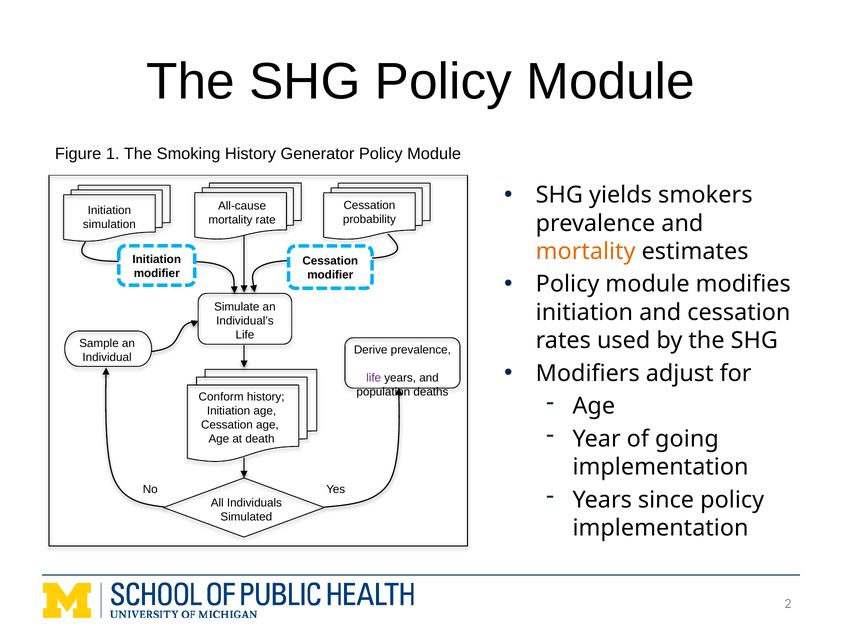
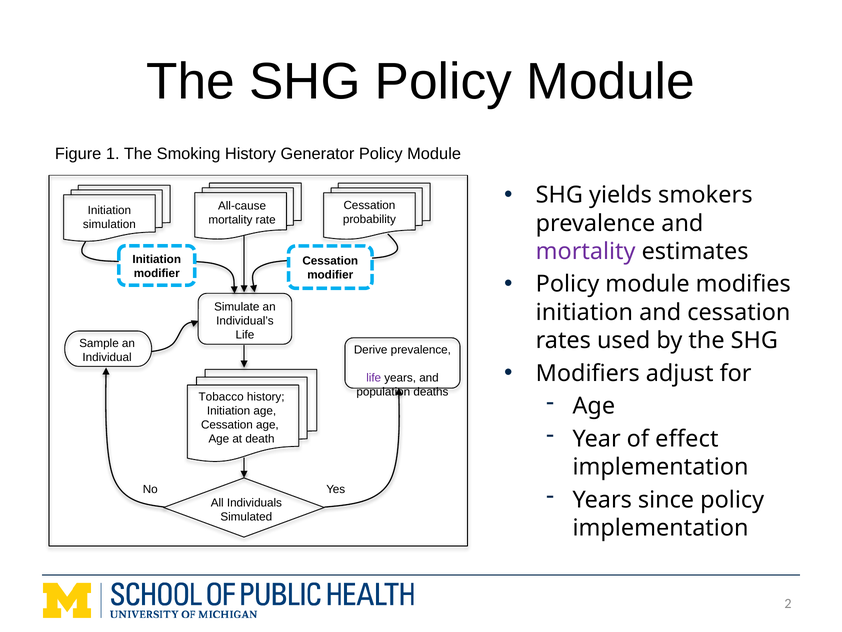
mortality colour: orange -> purple (586, 251)
Conform: Conform -> Tobacco (221, 397)
going: going -> effect (687, 439)
